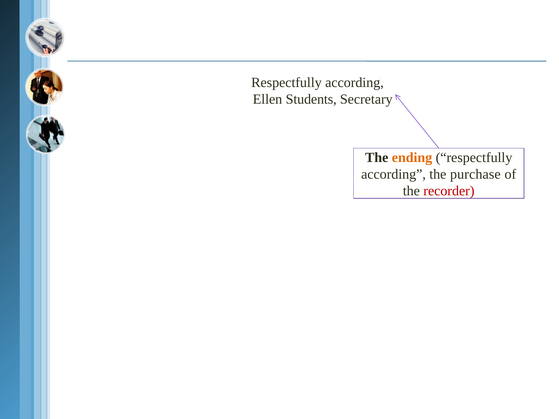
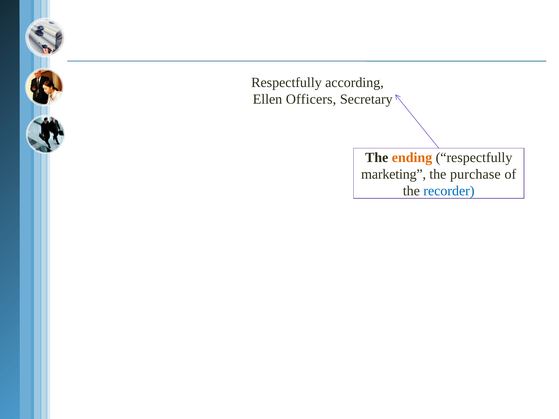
Students: Students -> Officers (311, 99)
according: according -> marketing (394, 174)
recorder colour: red -> blue (449, 191)
